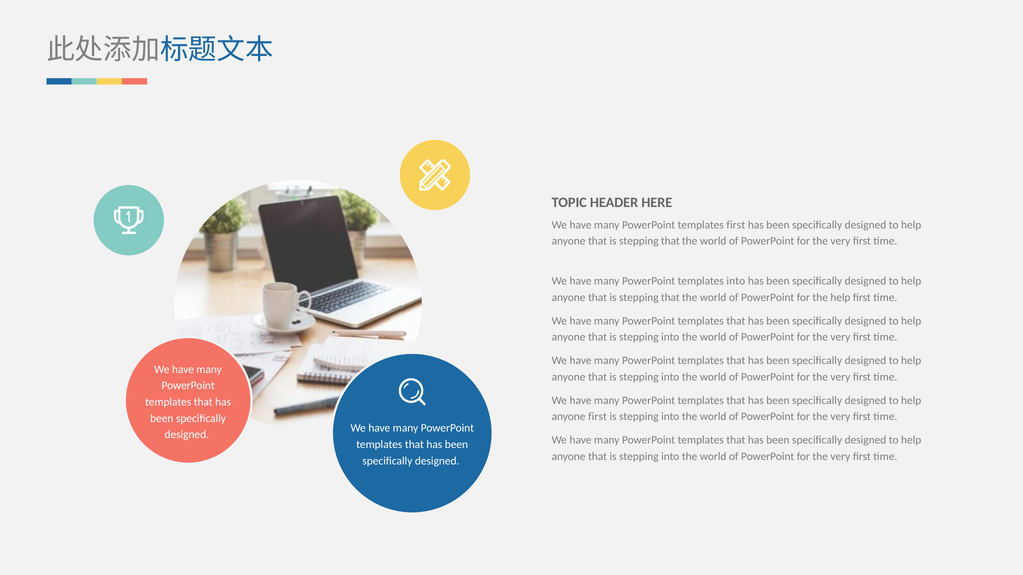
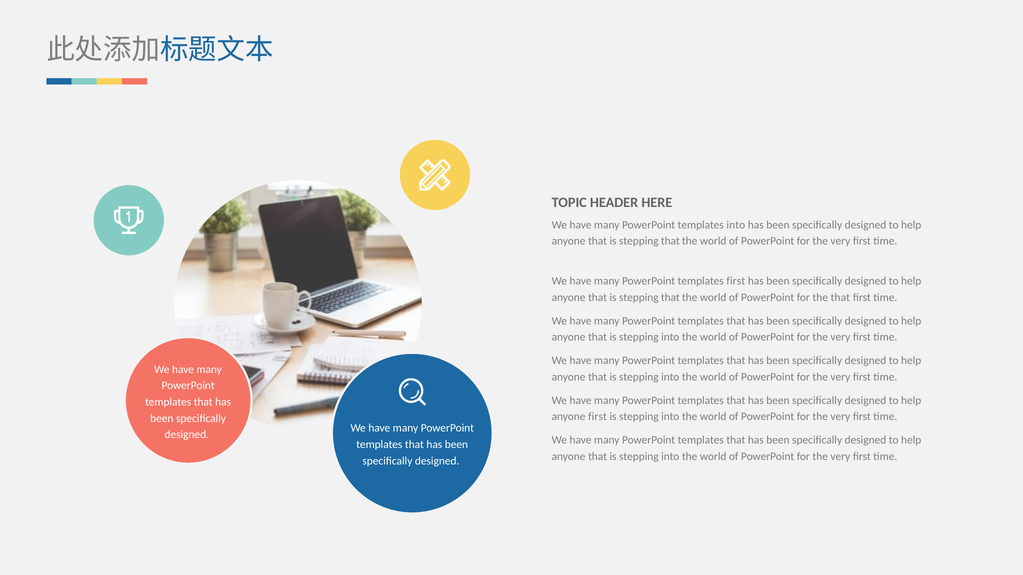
templates first: first -> into (736, 225)
templates into: into -> first (736, 281)
the help: help -> that (840, 298)
